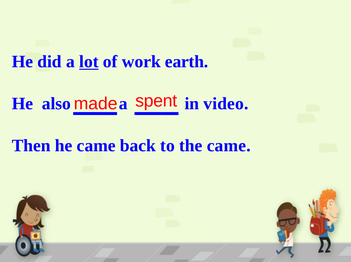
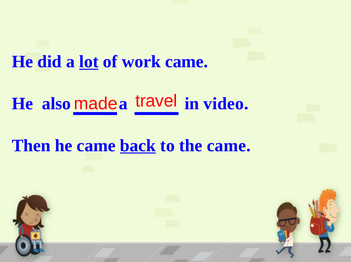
work earth: earth -> came (187, 62)
spent: spent -> travel (156, 101)
back underline: none -> present (138, 146)
